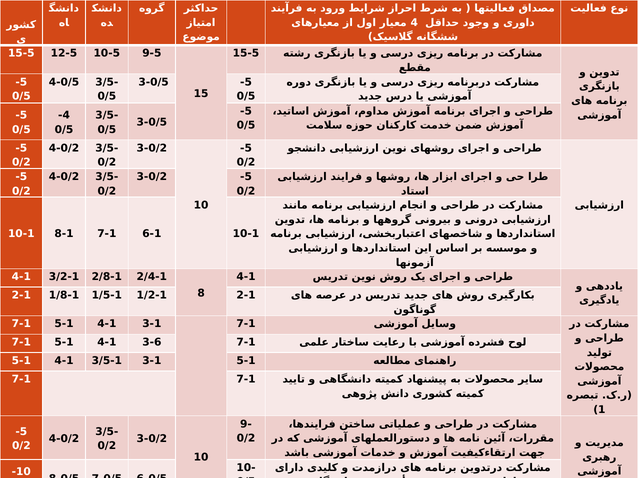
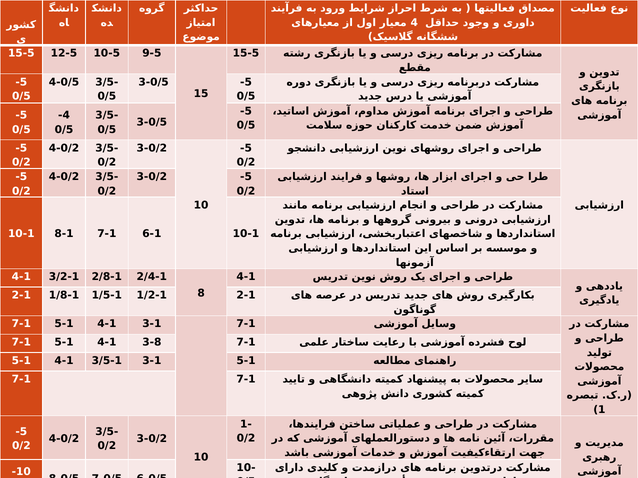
3-6: 3-6 -> 3-8 (152, 343)
9-: 9- -> 1- (246, 425)
